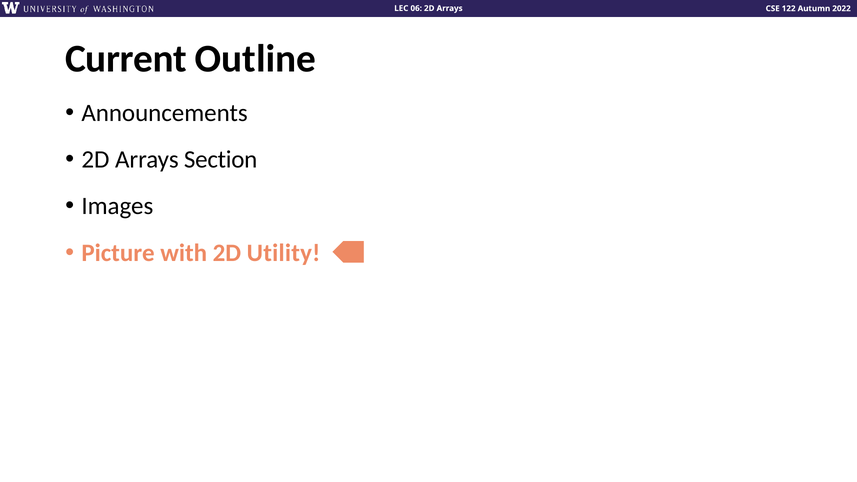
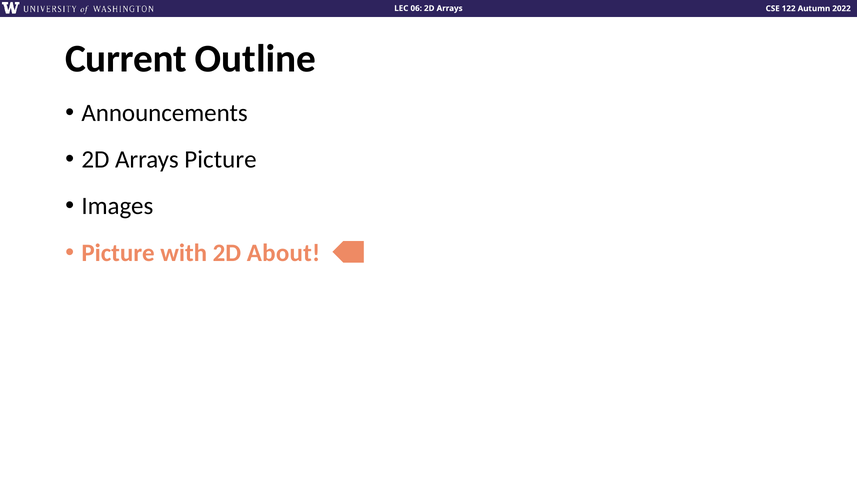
Arrays Section: Section -> Picture (220, 160)
Utility: Utility -> About (284, 253)
